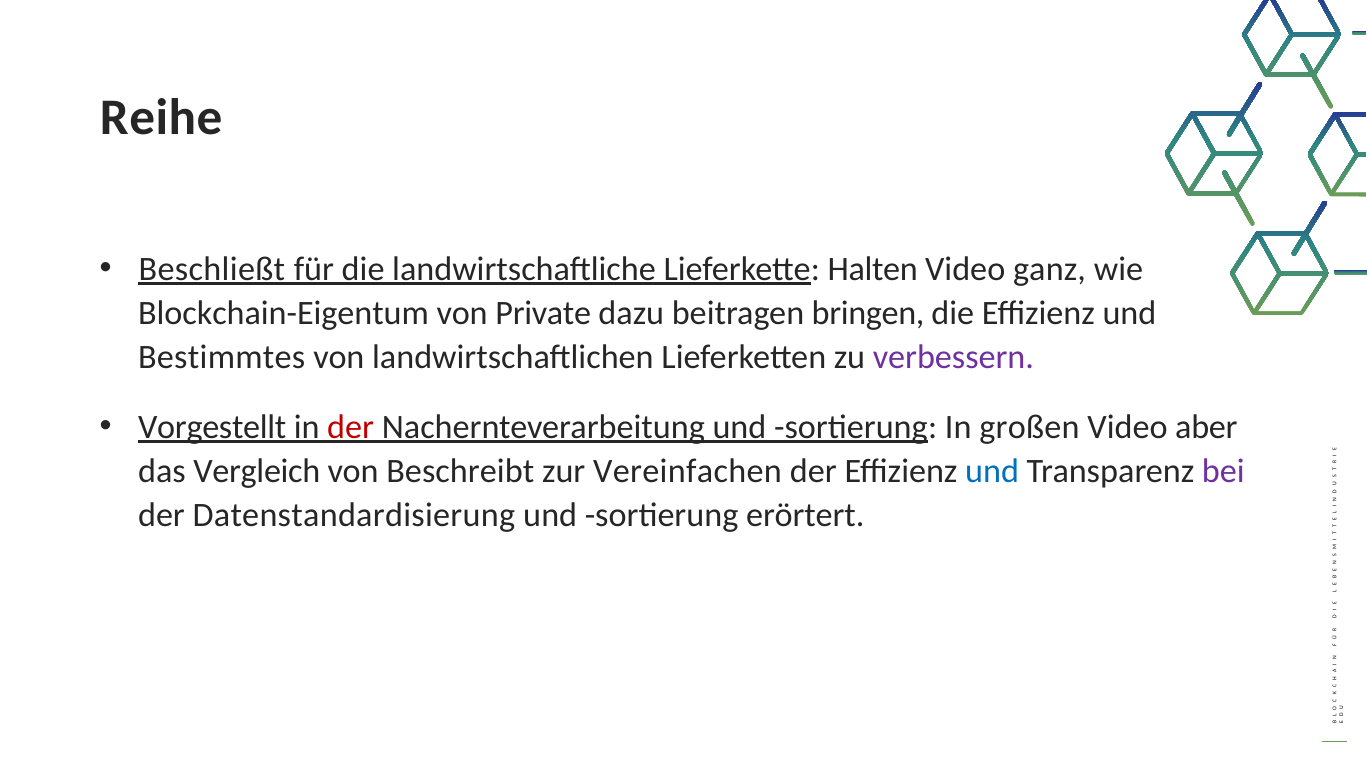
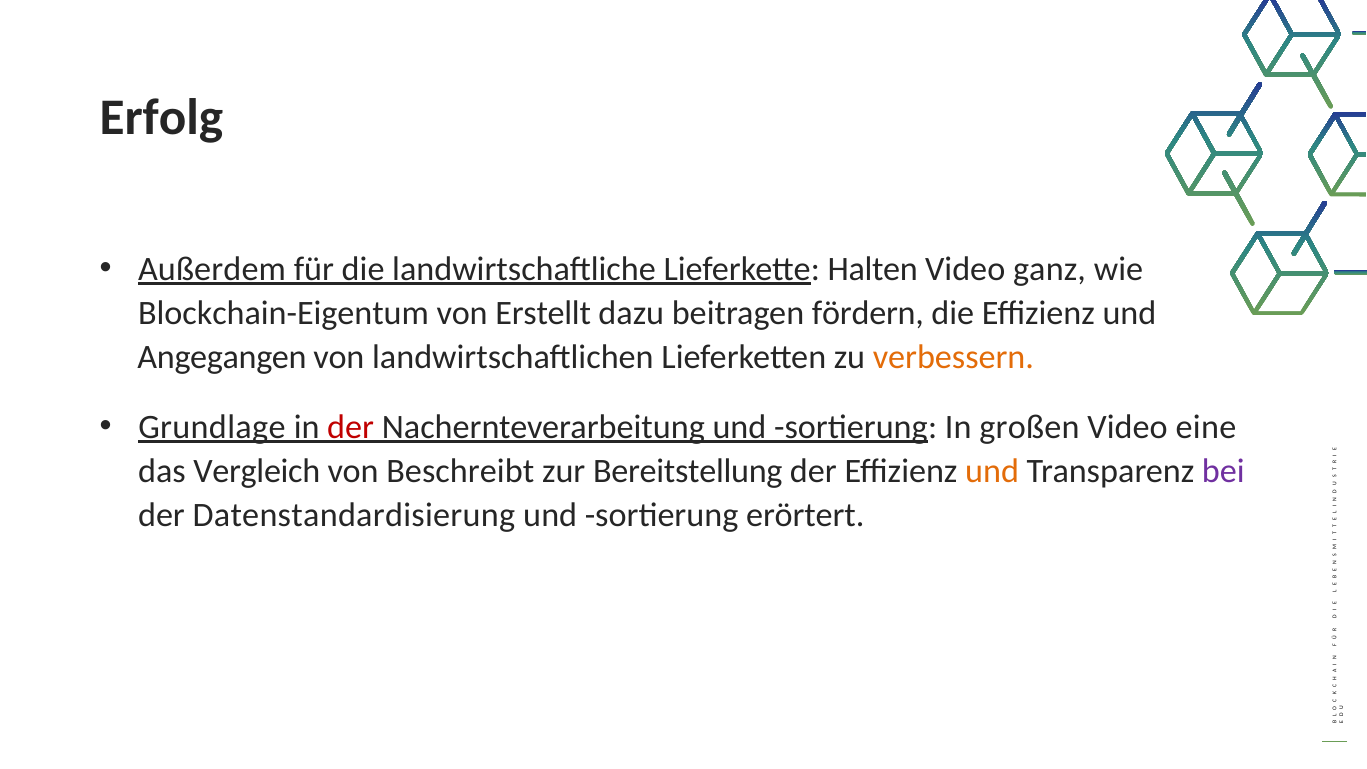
Reihe: Reihe -> Erfolg (161, 118)
Beschließt: Beschließt -> Außerdem (212, 269)
Private: Private -> Erstellt (543, 313)
bringen: bringen -> fördern (868, 313)
Bestimmtes: Bestimmtes -> Angegangen (222, 357)
verbessern colour: purple -> orange (953, 357)
Vorgestellt: Vorgestellt -> Grundlage (212, 427)
aber: aber -> eine (1206, 427)
Vereinfachen: Vereinfachen -> Bereitstellung (688, 471)
und colour: blue -> orange (992, 471)
